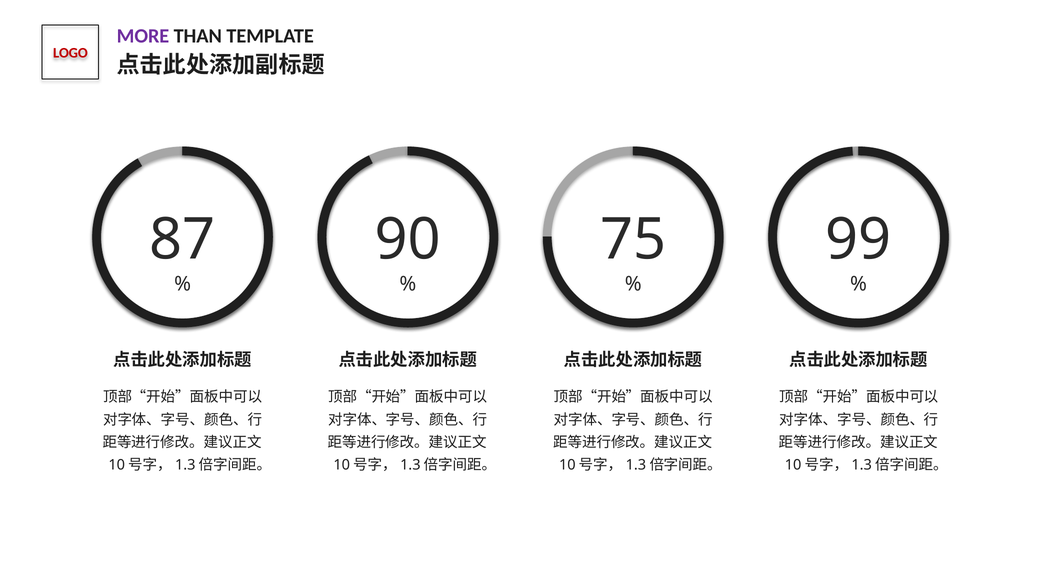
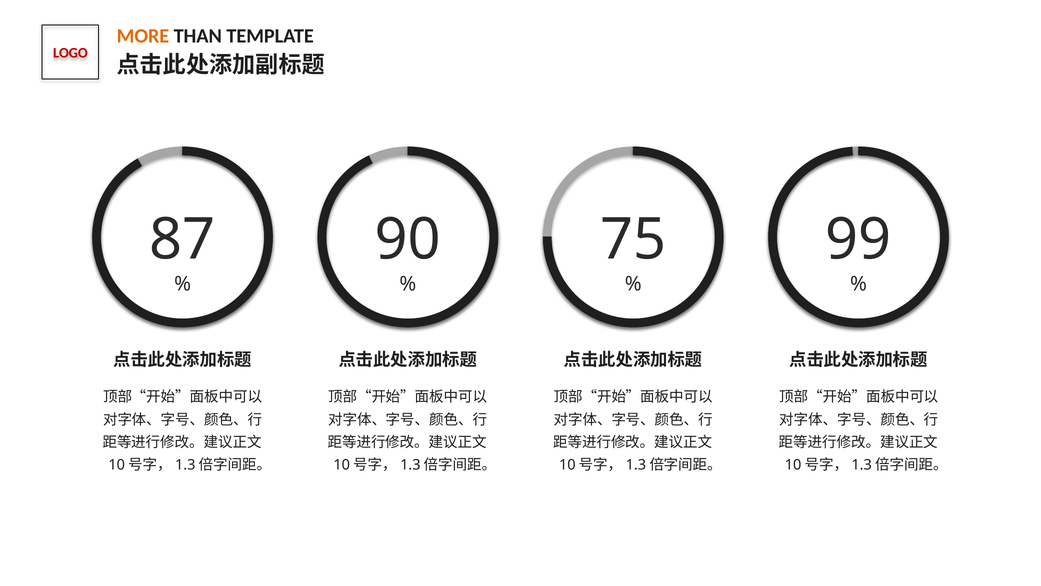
MORE colour: purple -> orange (143, 36)
